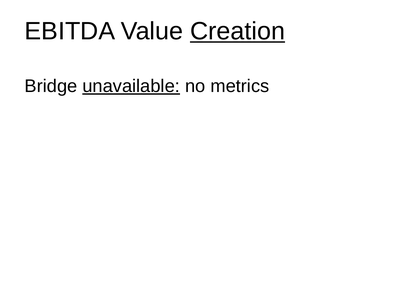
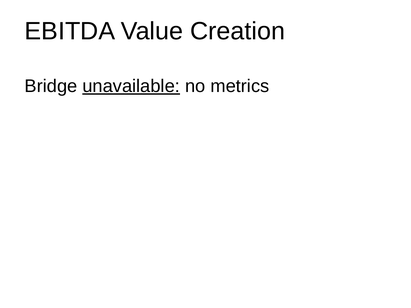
Creation underline: present -> none (238, 31)
